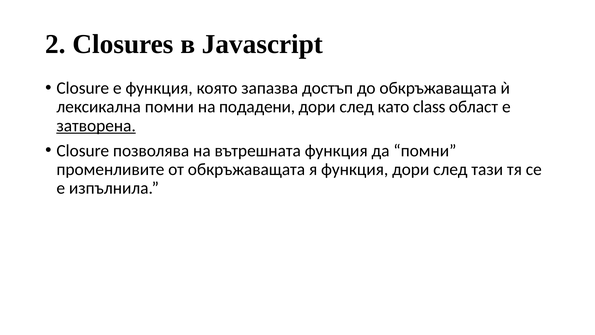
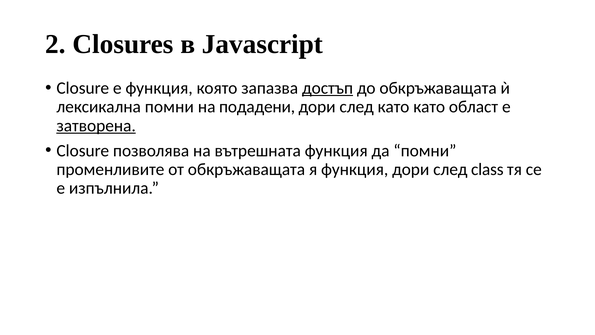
достъп underline: none -> present (328, 88)
като class: class -> като (429, 107)
тази: тази -> class (487, 169)
